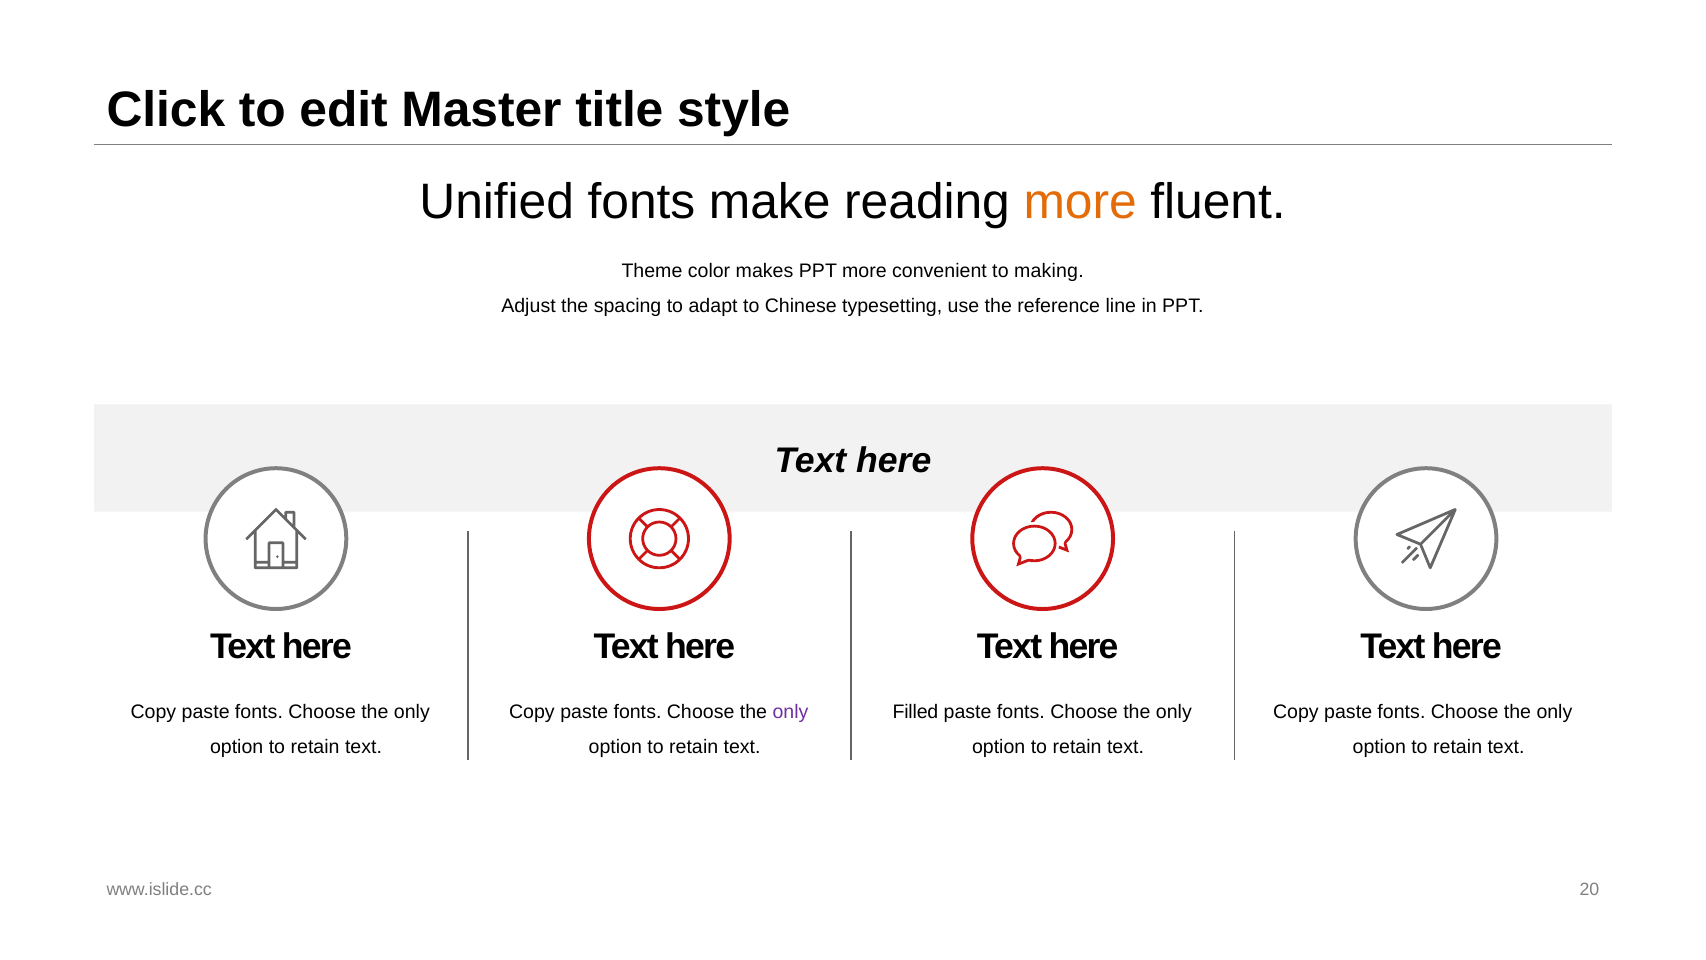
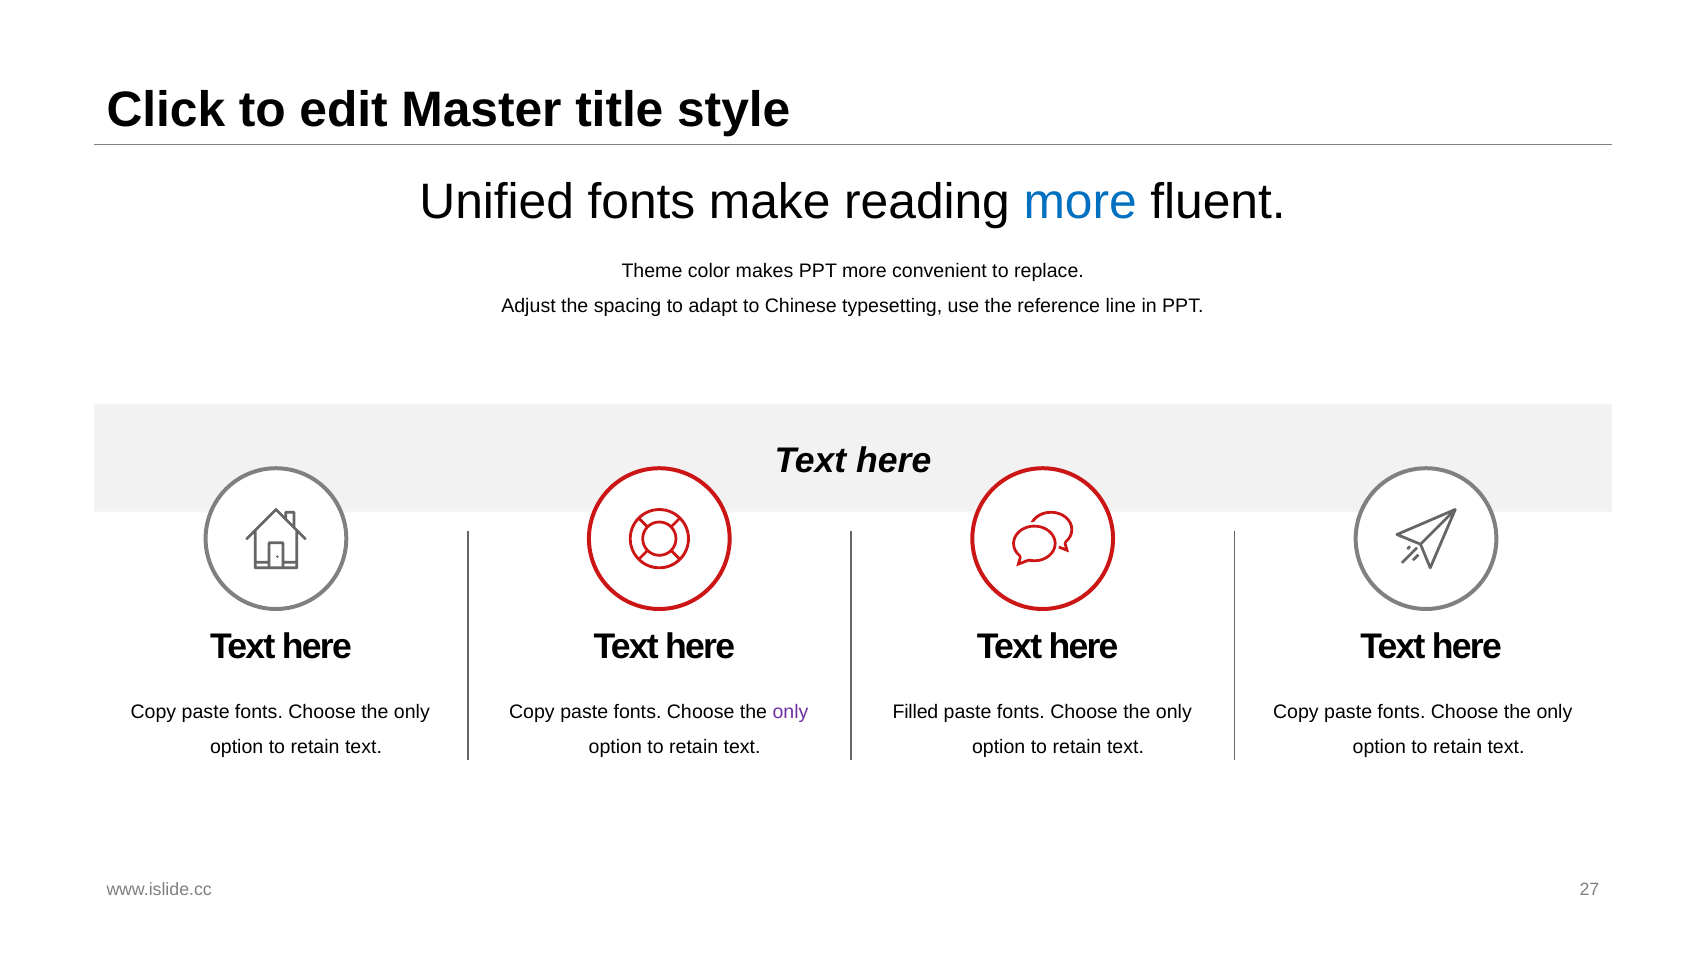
more colour: orange -> blue (1080, 202)
making: making -> replace (1049, 271)
20: 20 -> 27 (1589, 889)
